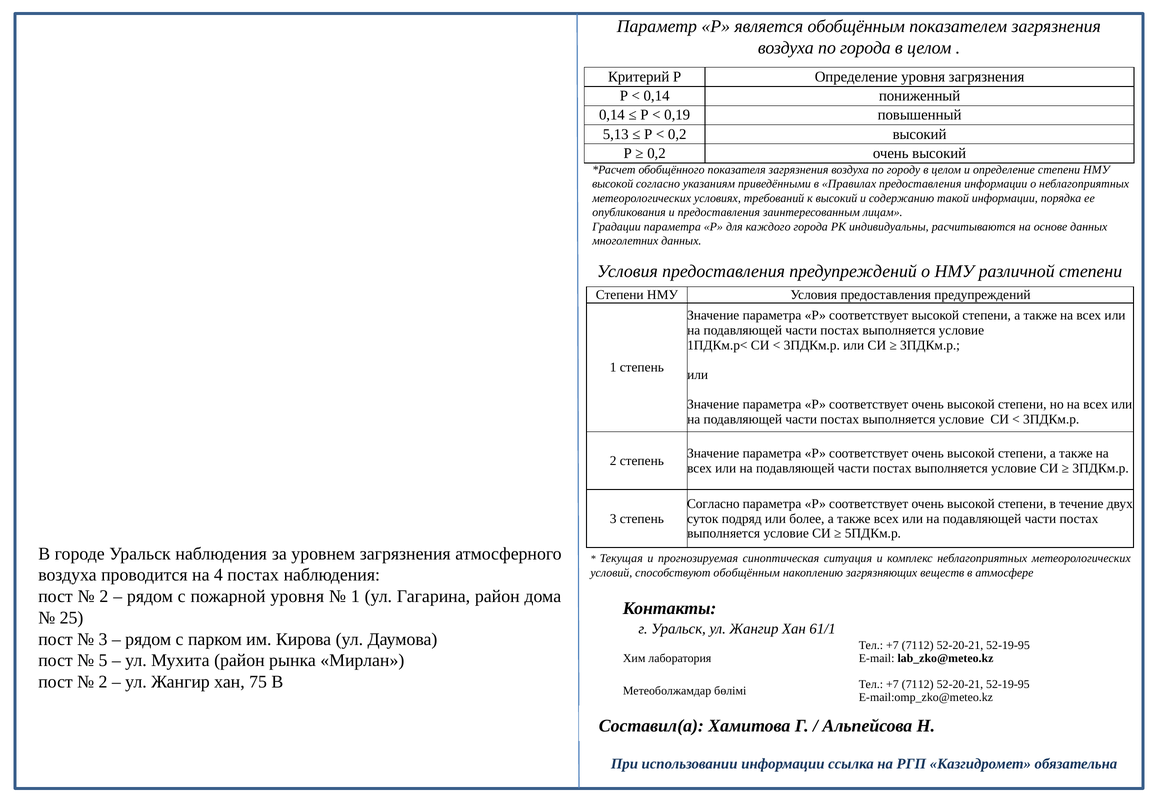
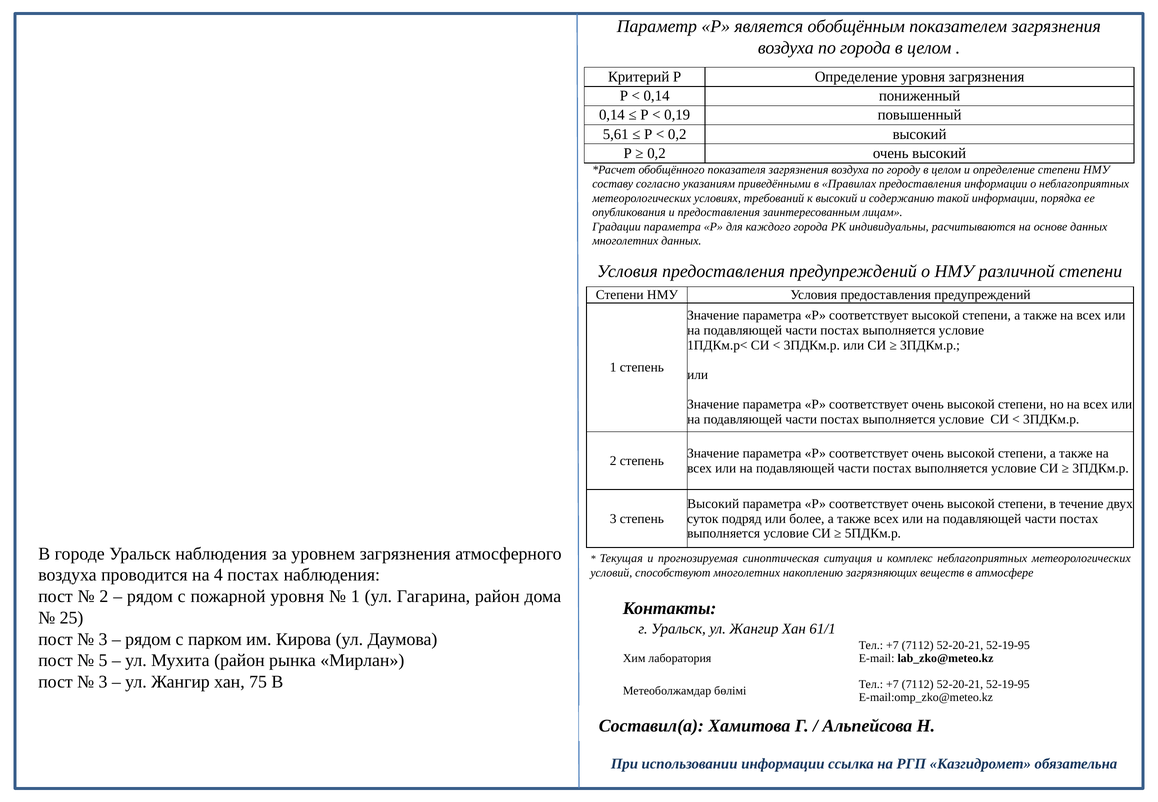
5,13: 5,13 -> 5,61 (616, 134)
высокой: высокой -> составу (613, 184)
Согласно: Согласно -> Высокий (713, 504)
способствуют обобщённым: обобщённым -> многолетних (747, 572)
2: 2 -> 3 (103, 682)
